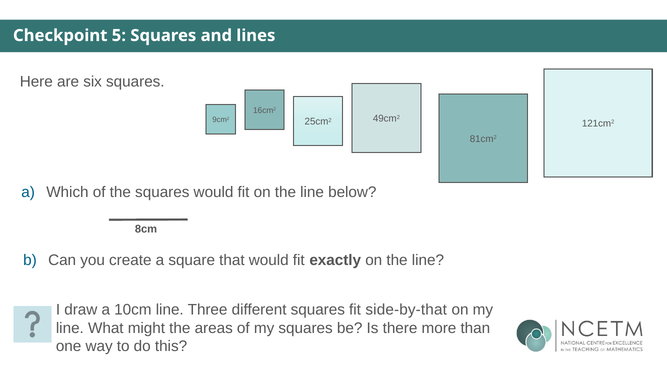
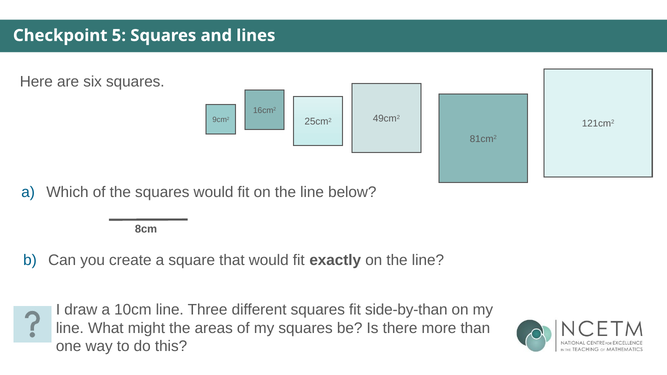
side-by-that: side-by-that -> side-by-than (406, 310)
